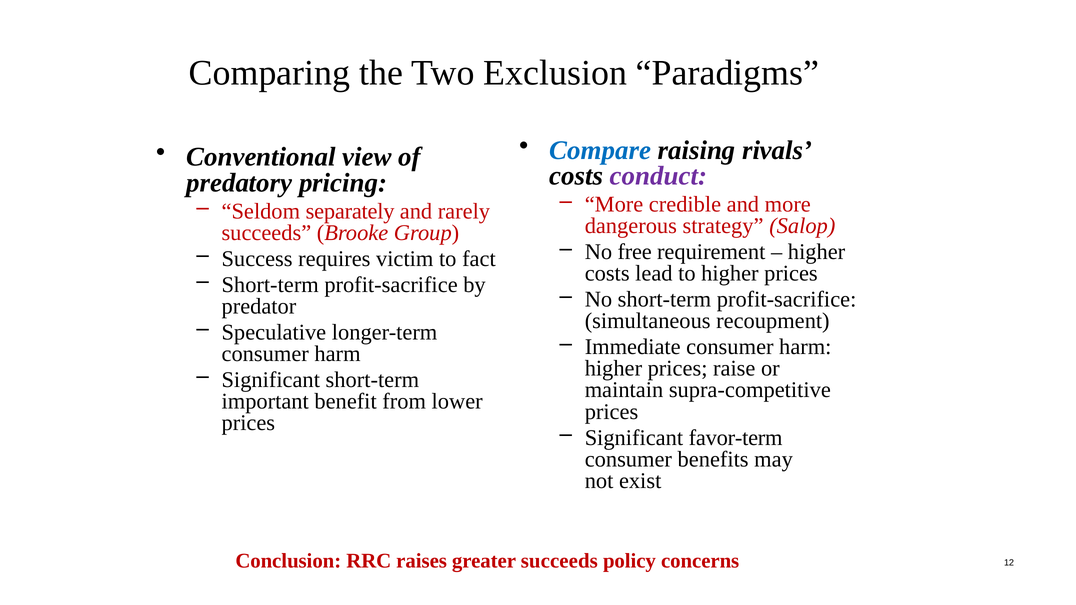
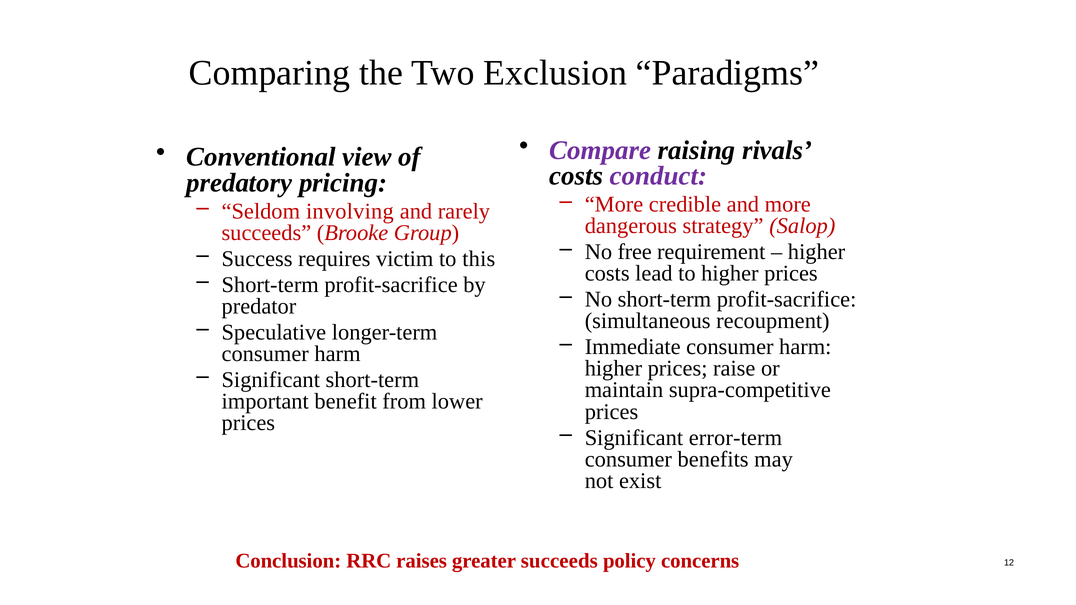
Compare colour: blue -> purple (600, 150)
separately: separately -> involving (350, 211)
fact: fact -> this (479, 259)
favor-term: favor-term -> error-term (735, 438)
